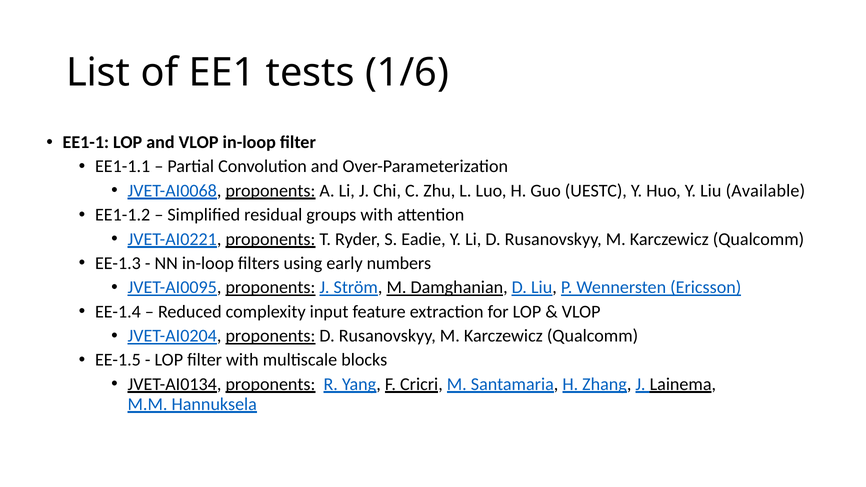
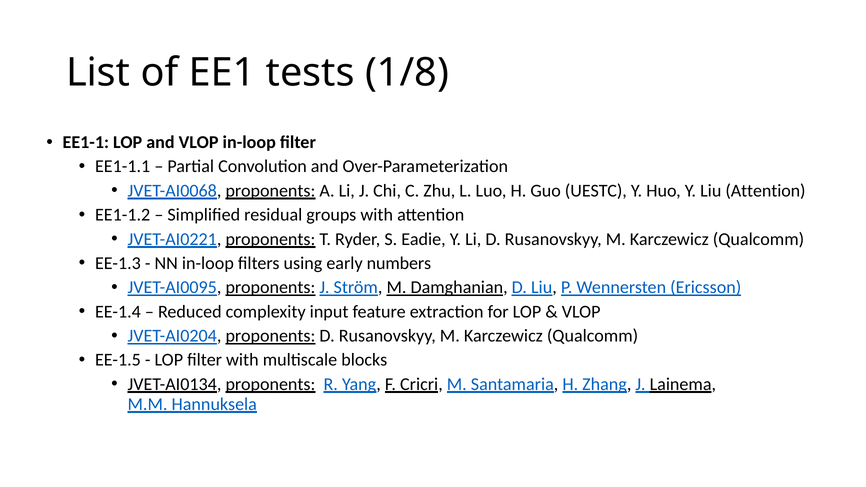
1/6: 1/6 -> 1/8 (407, 73)
Liu Available: Available -> Attention (766, 191)
